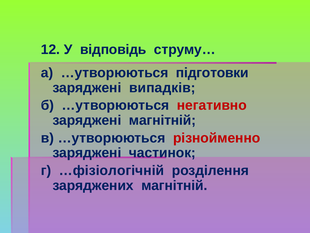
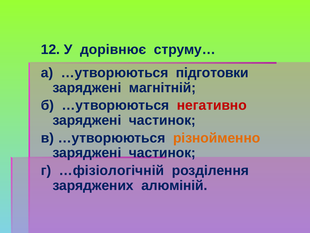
відповідь: відповідь -> дорівнює (113, 49)
випадків: випадків -> магнітній (162, 88)
магнітній: магнітній -> частинок (162, 120)
різнойменно colour: red -> orange (217, 138)
заряджених магнітній: магнітній -> алюміній (174, 185)
